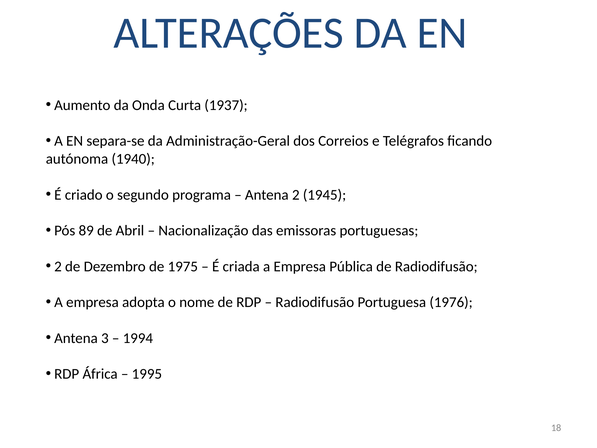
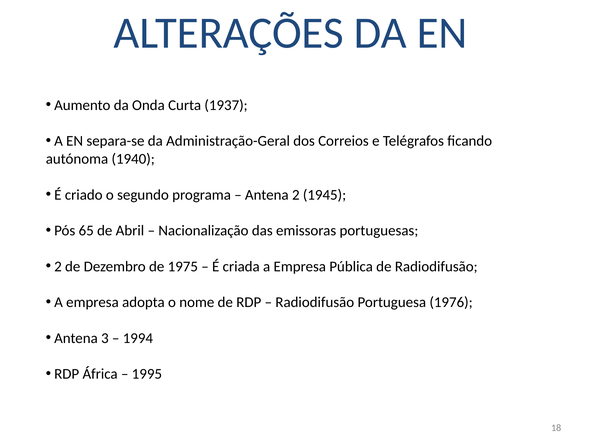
89: 89 -> 65 (86, 231)
